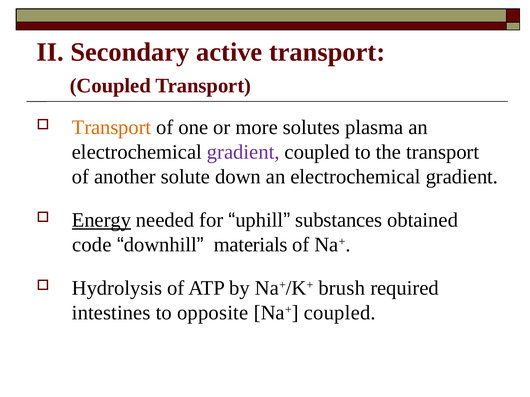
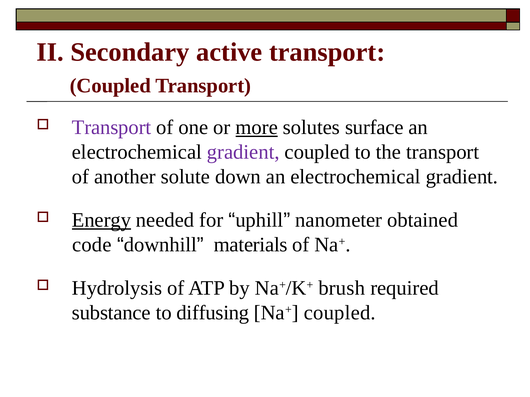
Transport colour: orange -> purple (112, 128)
more underline: none -> present (257, 128)
plasma: plasma -> surface (374, 128)
substances: substances -> nanometer (339, 220)
intestines: intestines -> substance (111, 313)
opposite: opposite -> diffusing (213, 313)
